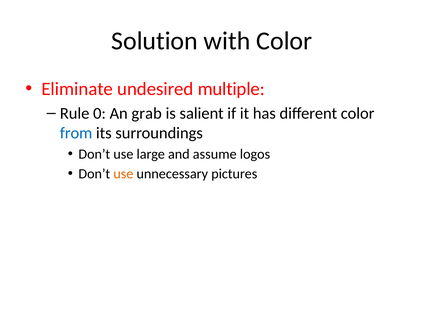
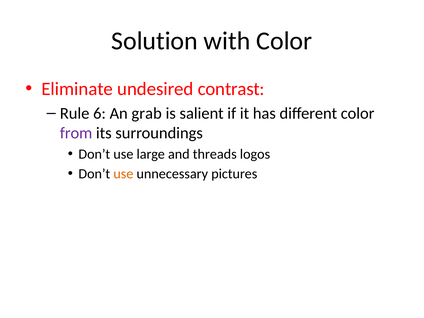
multiple: multiple -> contrast (231, 89)
0: 0 -> 6 (100, 113)
from colour: blue -> purple (76, 133)
assume: assume -> threads (215, 154)
